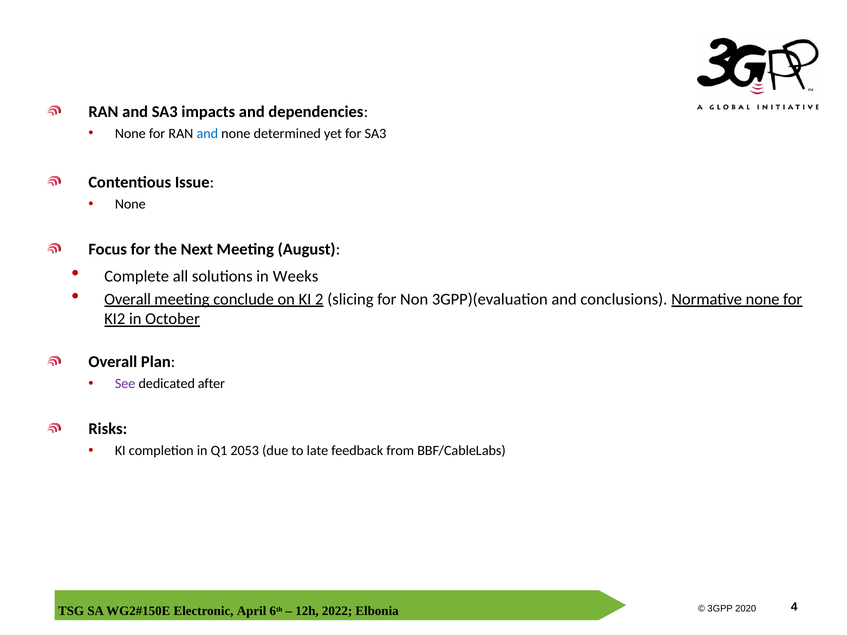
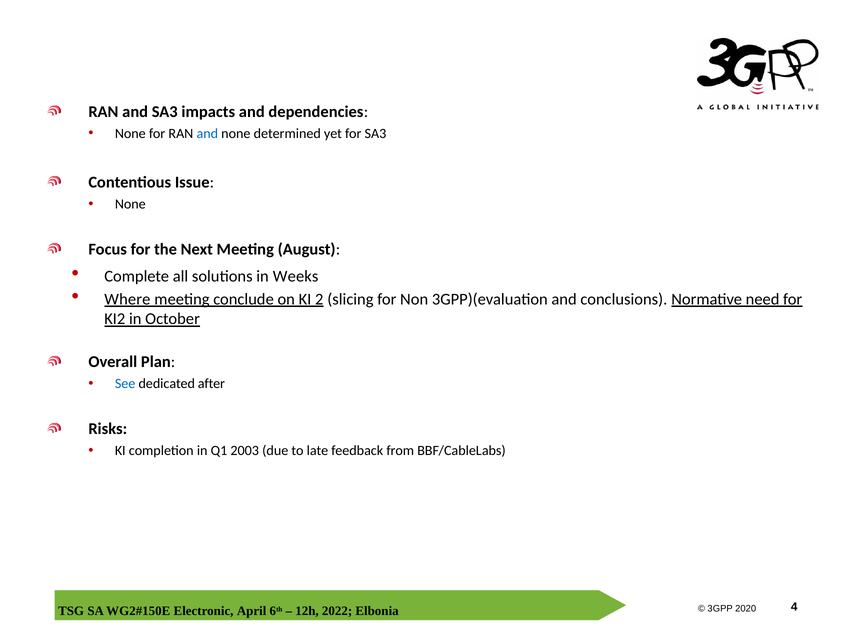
Overall: Overall -> Where (127, 299)
Normative none: none -> need (763, 299)
See colour: purple -> blue (125, 384)
2053: 2053 -> 2003 (245, 451)
